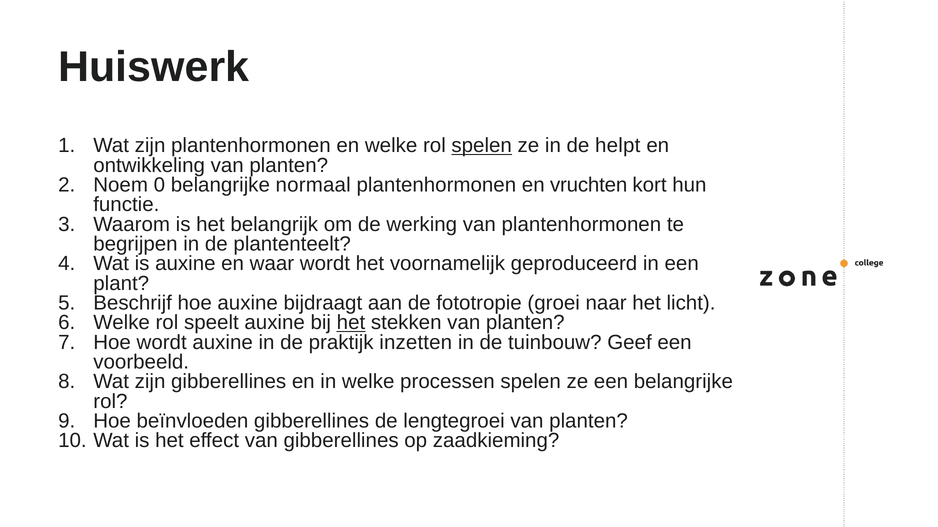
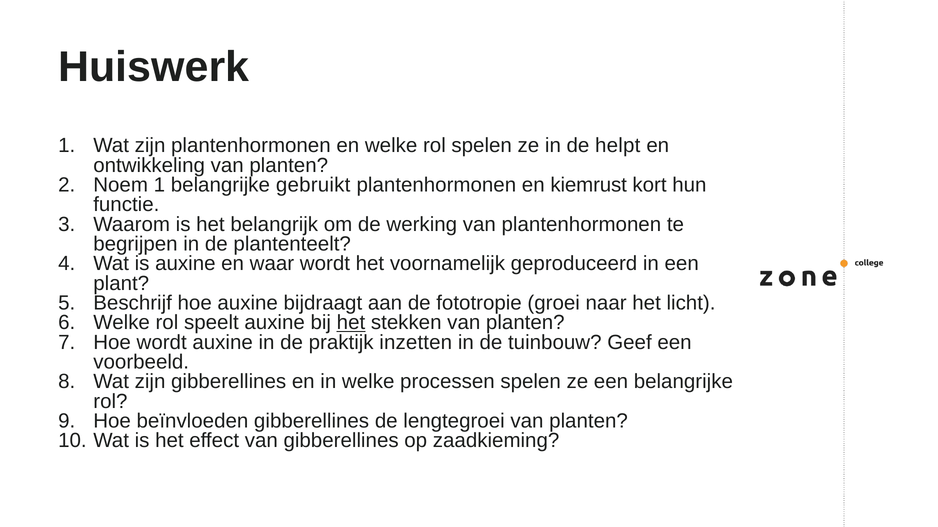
spelen underline: present -> none (482, 146)
Noem 0: 0 -> 1 (159, 185)
normaal: normaal -> gebruikt (313, 185)
vruchten: vruchten -> kiemrust (589, 185)
